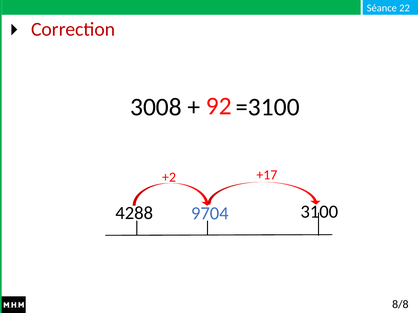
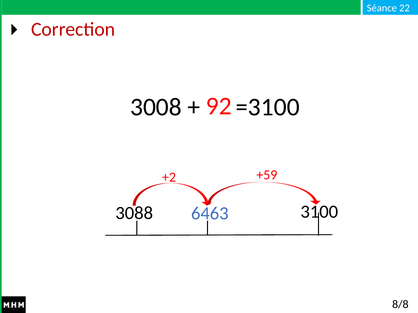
+17: +17 -> +59 (267, 175)
4288: 4288 -> 3088 (134, 213)
9704: 9704 -> 6463 (210, 214)
